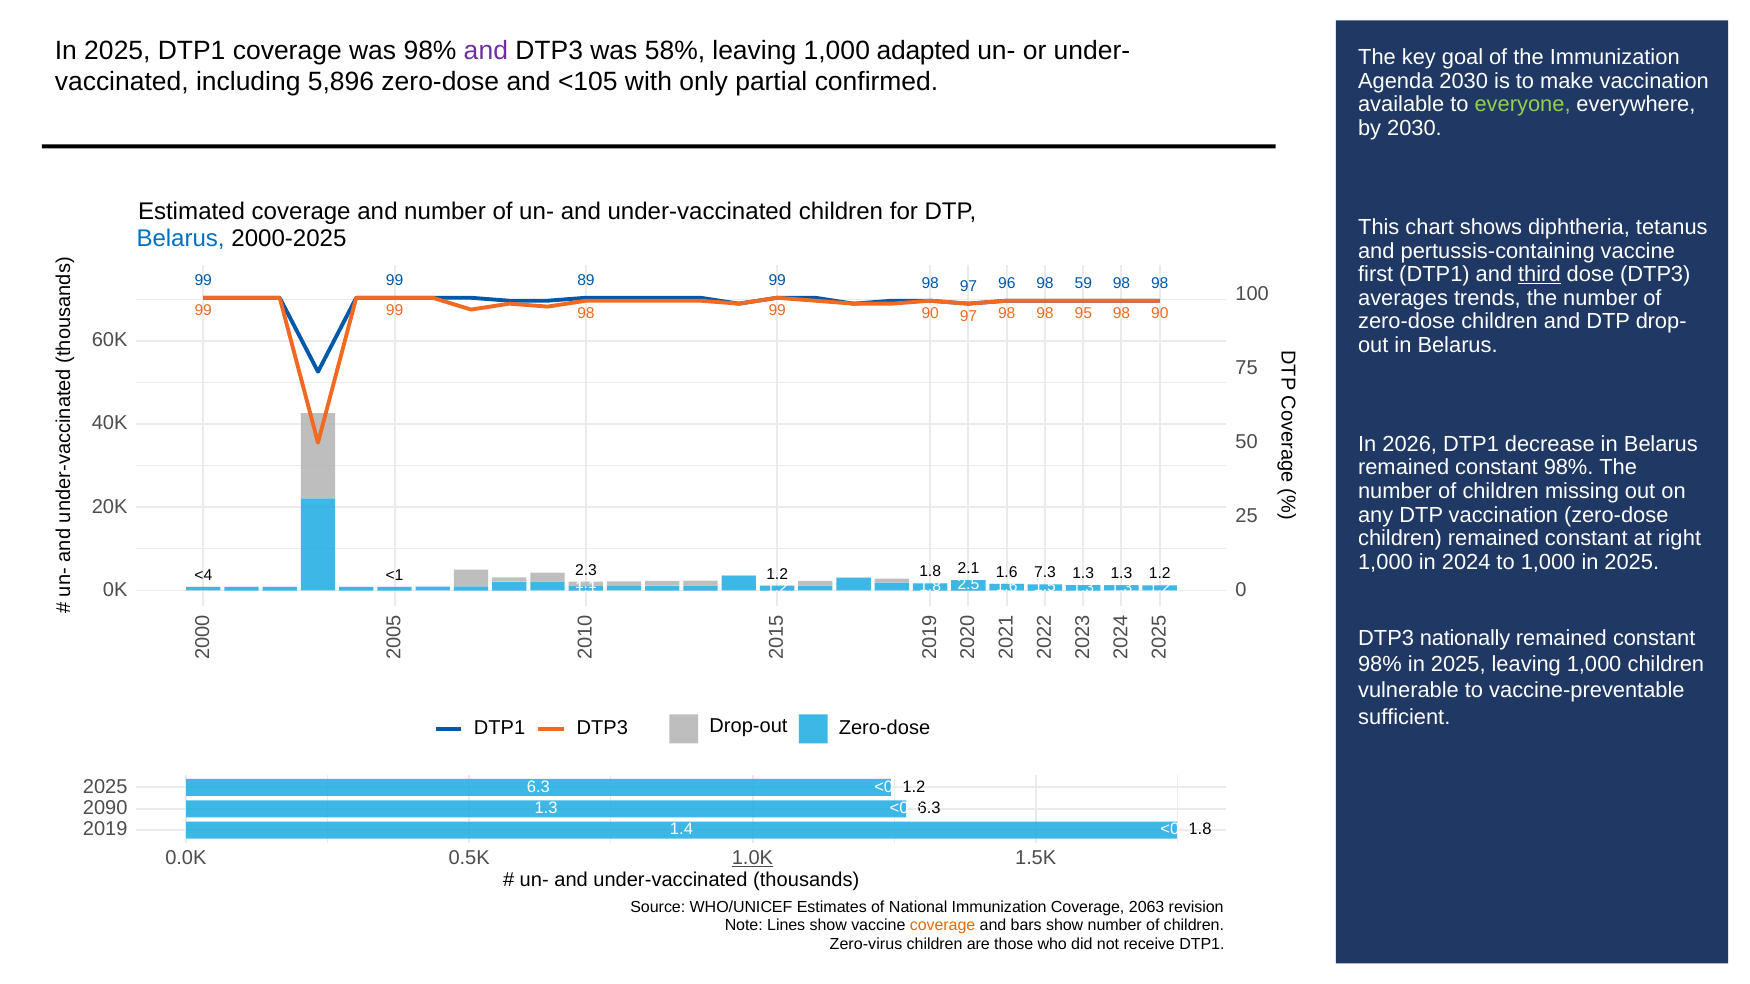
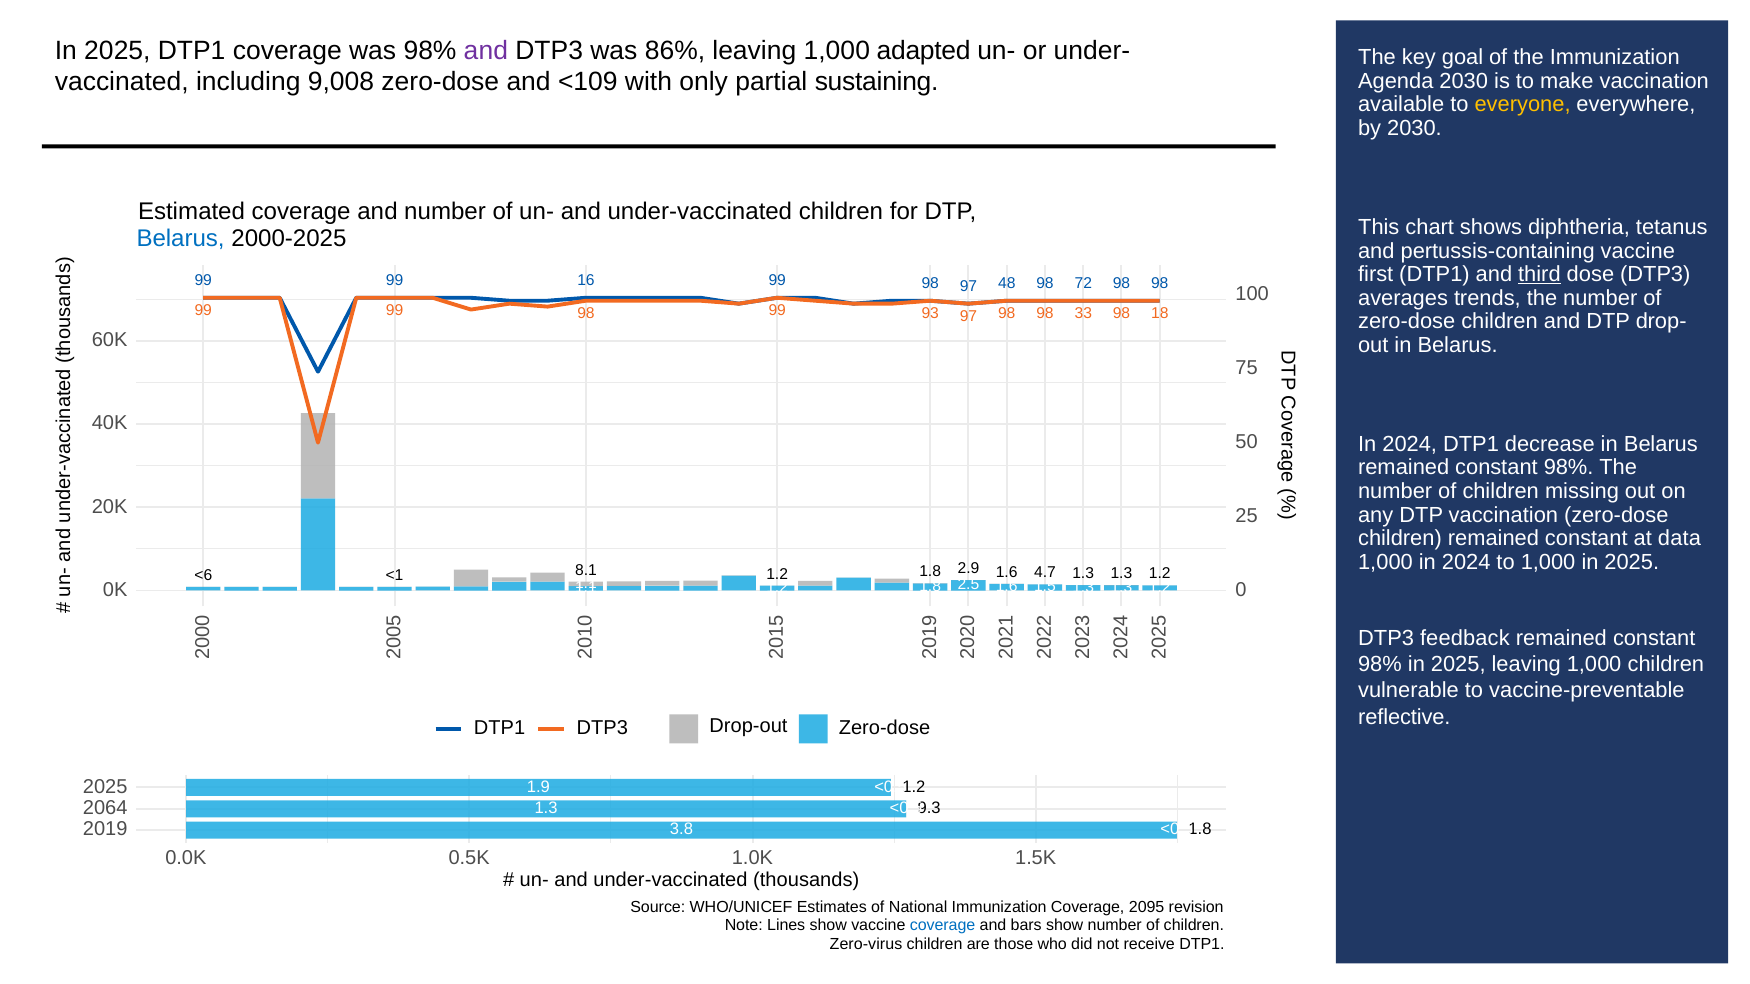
58%: 58% -> 86% (675, 50)
5,896: 5,896 -> 9,008 (341, 82)
<105: <105 -> <109 (588, 82)
confirmed: confirmed -> sustaining (877, 82)
everyone colour: light green -> yellow (1523, 105)
89: 89 -> 16 (586, 280)
96: 96 -> 48 (1007, 283)
59: 59 -> 72 (1083, 283)
99 90: 90 -> 93 (930, 314)
95: 95 -> 33 (1083, 314)
98 90: 90 -> 18 (1160, 314)
2026: 2026 -> 2024 (1410, 444)
right: right -> data (1680, 539)
<4: <4 -> <6 (203, 575)
2.3: 2.3 -> 8.1 (586, 570)
2.1: 2.1 -> 2.9 (969, 569)
7.3: 7.3 -> 4.7 (1045, 573)
nationally: nationally -> feedback (1465, 638)
sufficient: sufficient -> reflective (1404, 717)
6.3: 6.3 -> 1.9 (538, 787)
2090: 2090 -> 2064 (105, 808)
6.3: 6.3 -> 9.3 (929, 808)
1.4: 1.4 -> 3.8 (681, 830)
1.0K underline: present -> none (752, 859)
2063: 2063 -> 2095 (1147, 908)
coverage colour: orange -> blue (943, 925)
